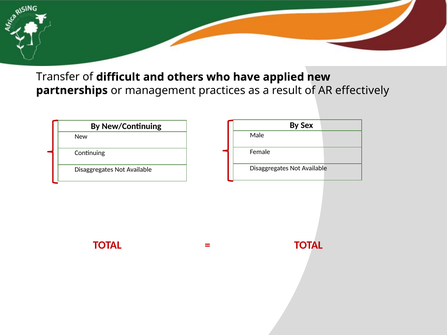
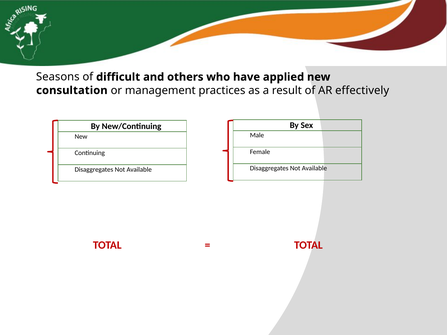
Transfer: Transfer -> Seasons (58, 77)
partnerships: partnerships -> consultation (72, 90)
